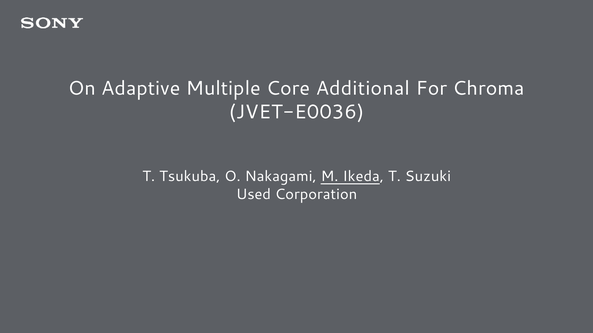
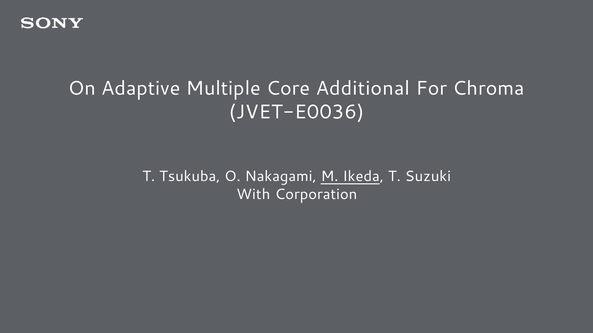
Used: Used -> With (253, 194)
